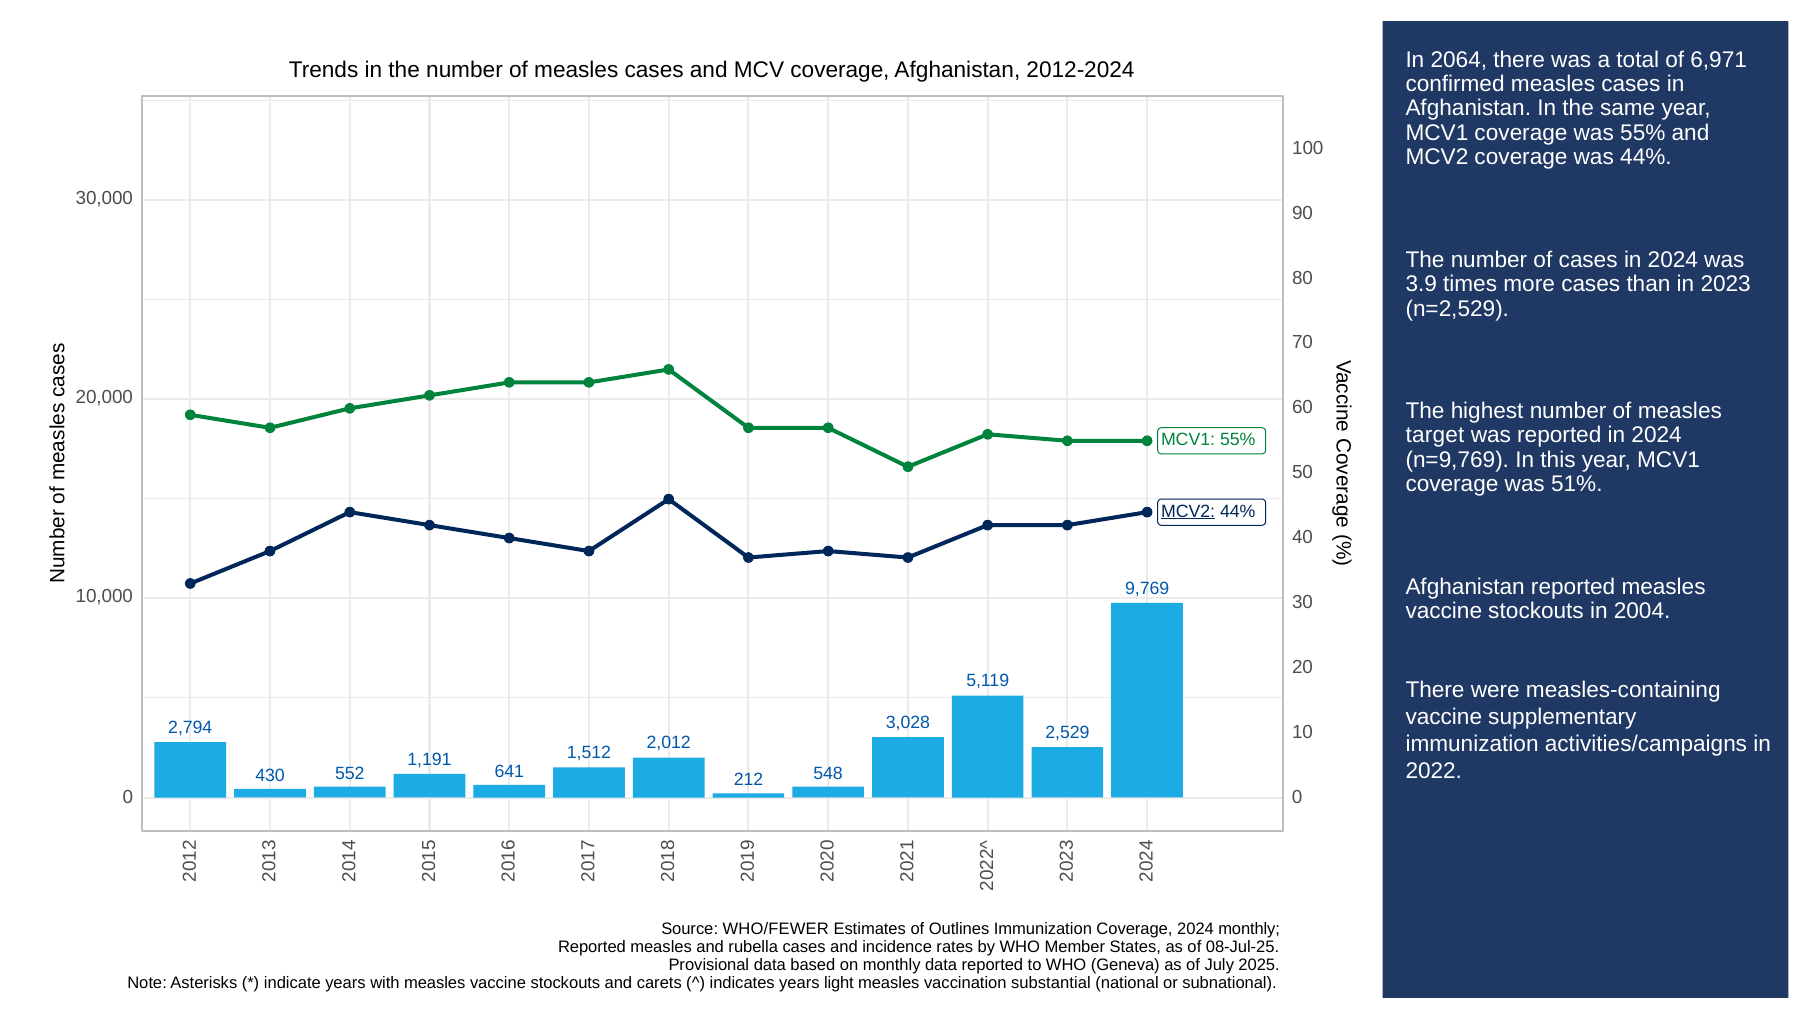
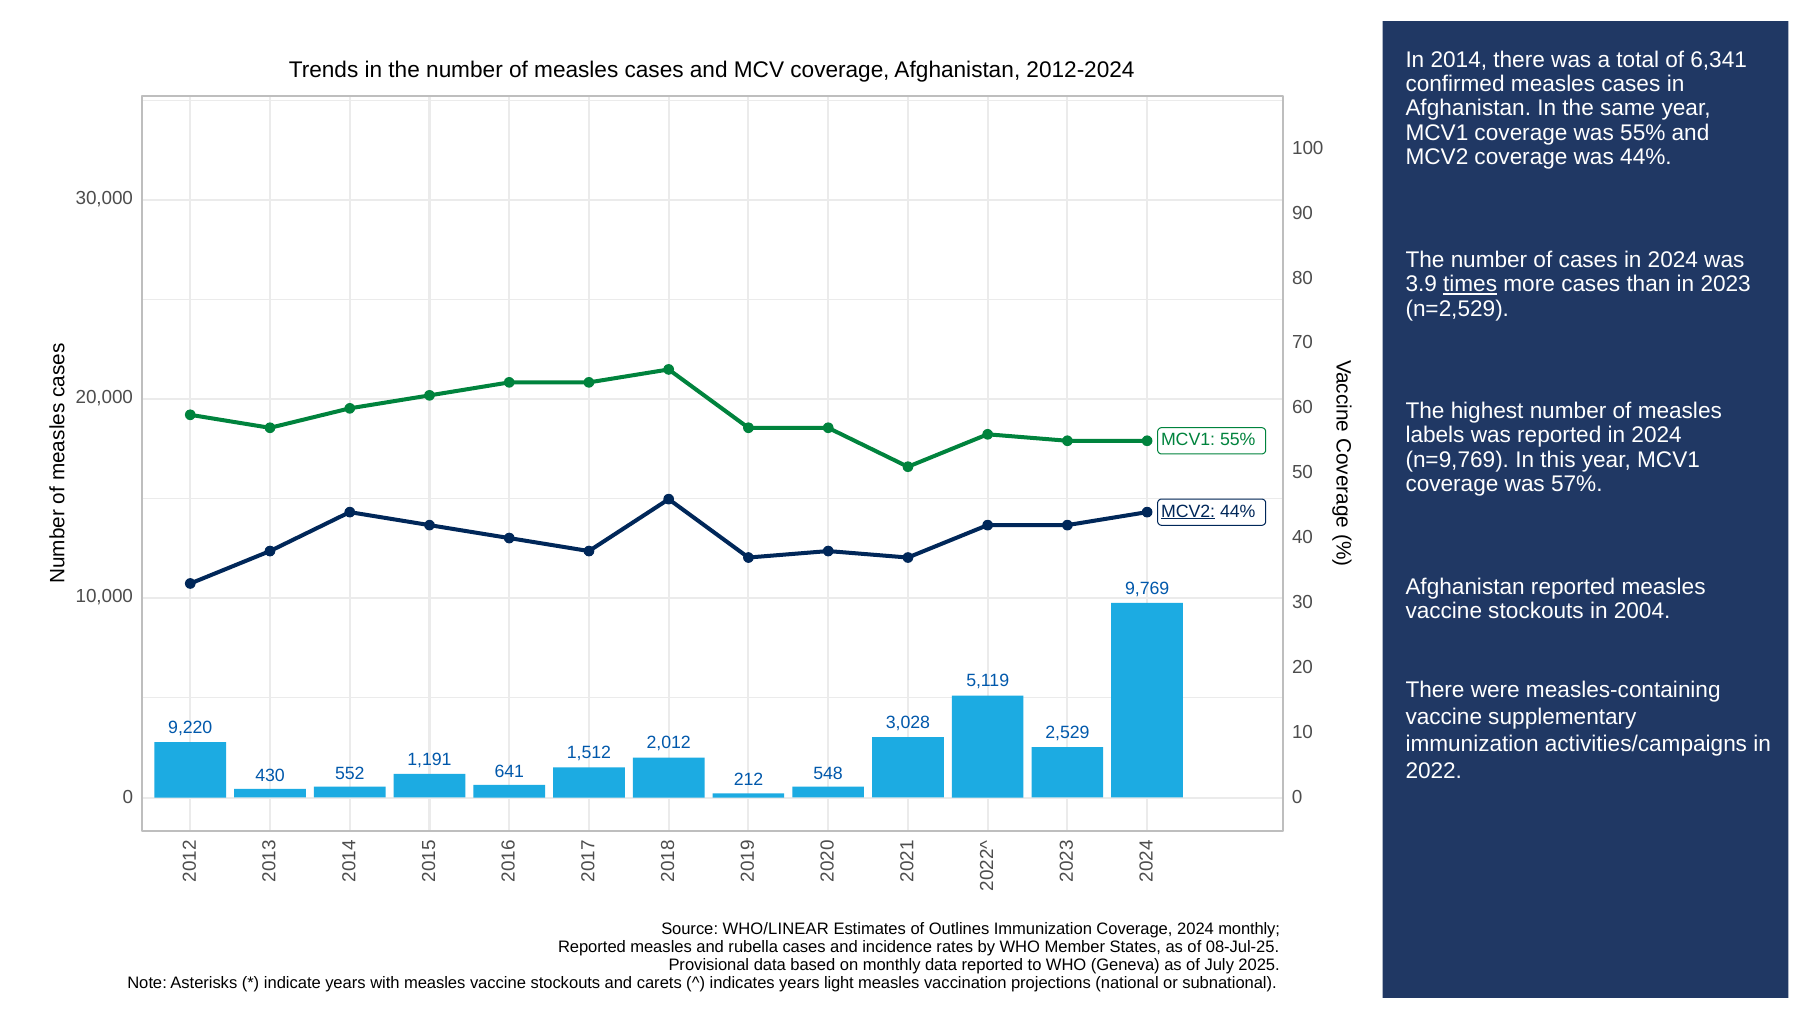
2064: 2064 -> 2014 (1459, 60)
6,971: 6,971 -> 6,341 (1719, 60)
times underline: none -> present (1470, 284)
target: target -> labels (1435, 435)
51%: 51% -> 57% (1577, 484)
2,794: 2,794 -> 9,220 (190, 727)
WHO/FEWER: WHO/FEWER -> WHO/LINEAR (776, 929)
substantial: substantial -> projections (1051, 983)
